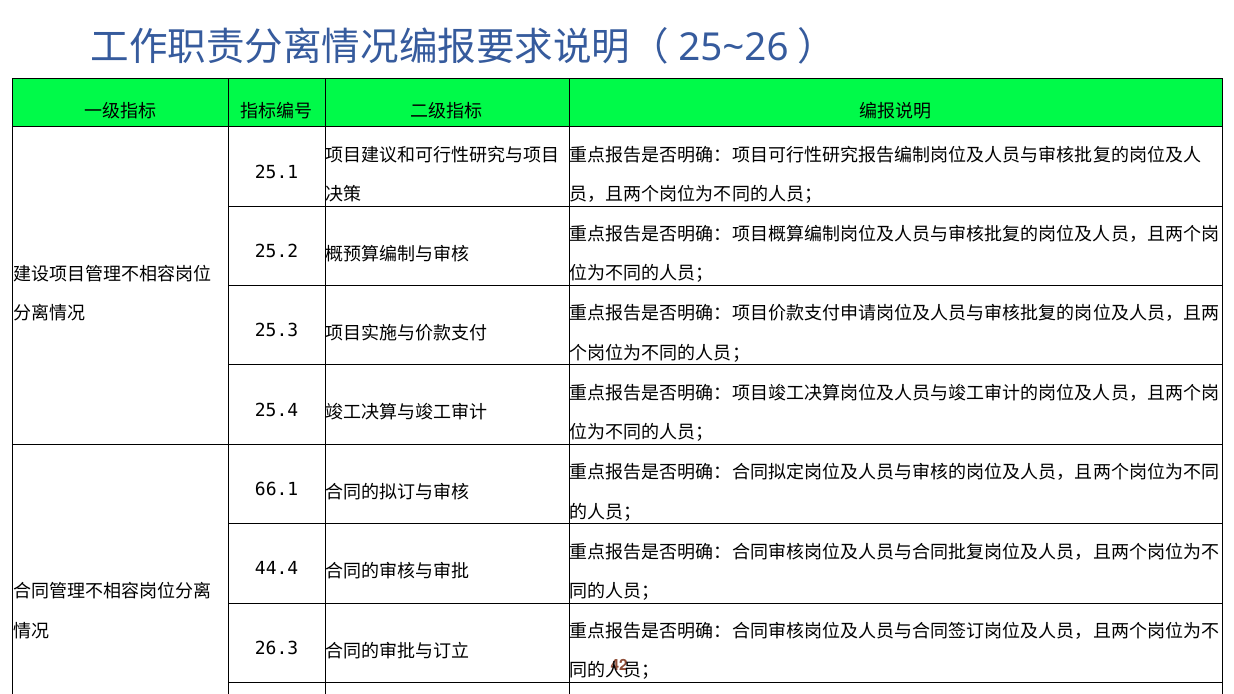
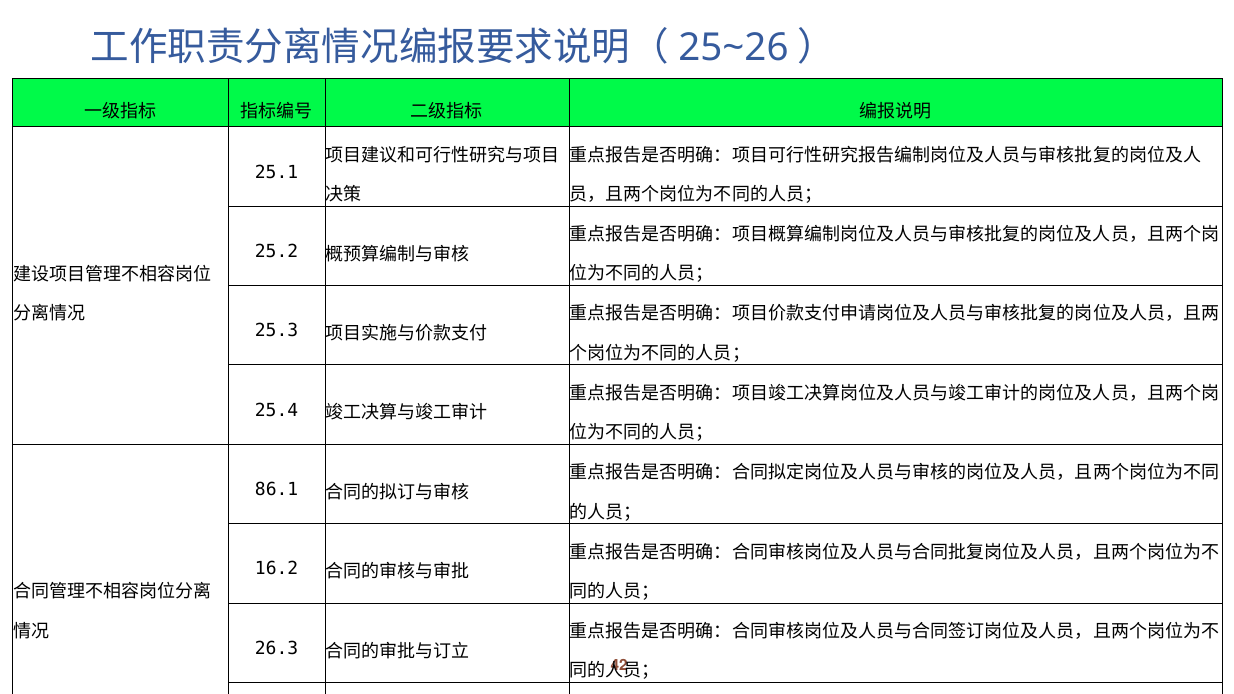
66.1: 66.1 -> 86.1 (277, 490)
44.4: 44.4 -> 16.2 (277, 569)
